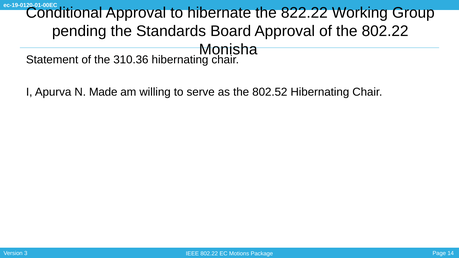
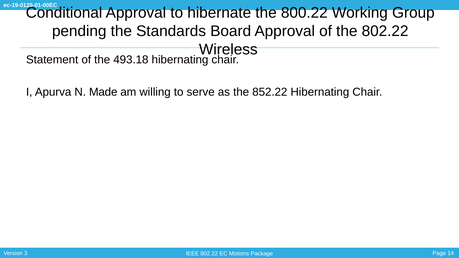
822.22: 822.22 -> 800.22 (304, 13)
Monisha: Monisha -> Wireless (228, 50)
310.36: 310.36 -> 493.18 (131, 60)
802.52: 802.52 -> 852.22 (270, 92)
